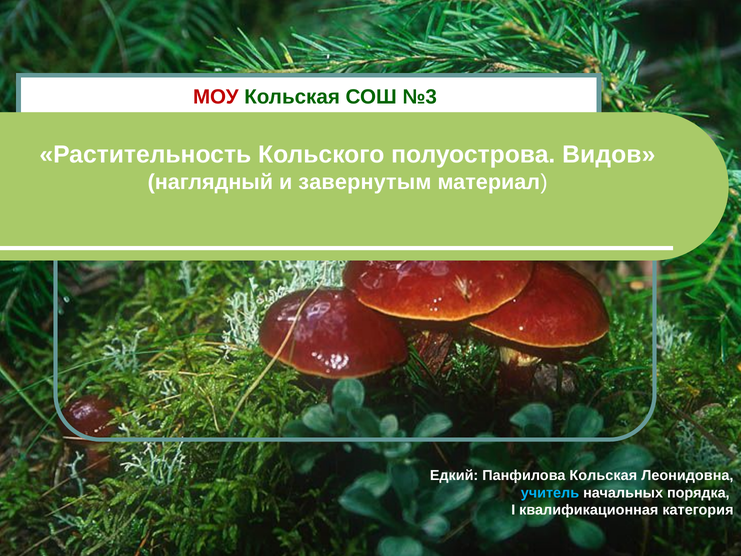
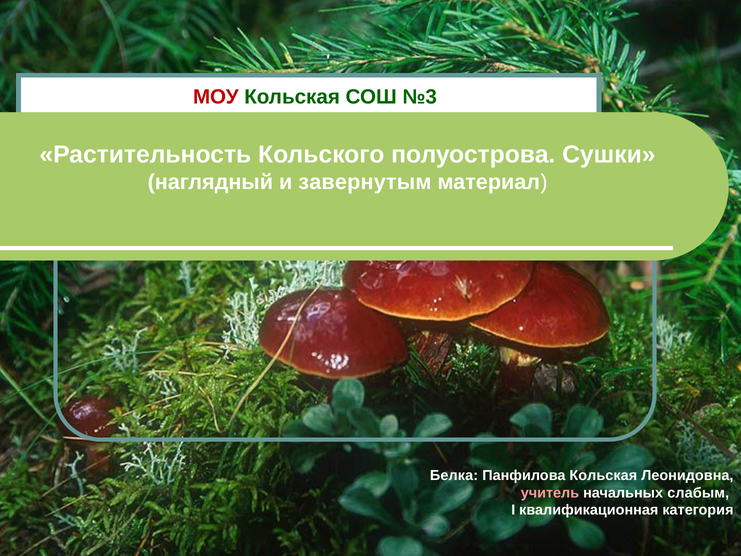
Видов: Видов -> Сушки (609, 154)
Едкий: Едкий -> Белка (454, 475)
учитель colour: light blue -> pink (550, 493)
порядка: порядка -> слабым (698, 493)
